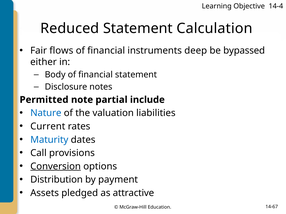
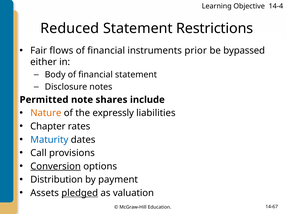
Calculation: Calculation -> Restrictions (215, 29)
deep: deep -> prior (196, 51)
partial: partial -> shares (111, 100)
Nature colour: blue -> orange (46, 113)
valuation: valuation -> expressly (113, 113)
Current: Current -> Chapter (48, 127)
pledged underline: none -> present (80, 193)
attractive: attractive -> valuation (133, 193)
